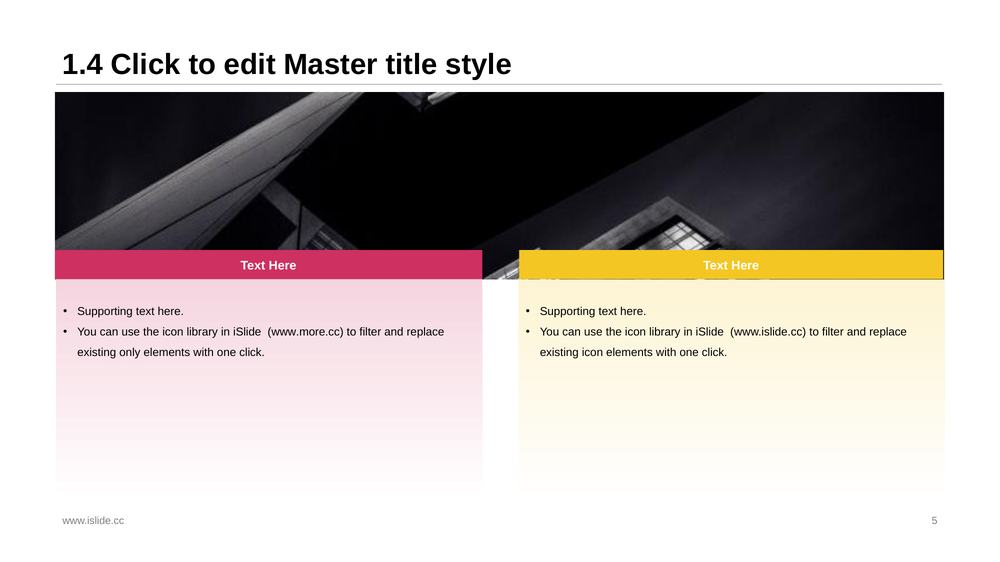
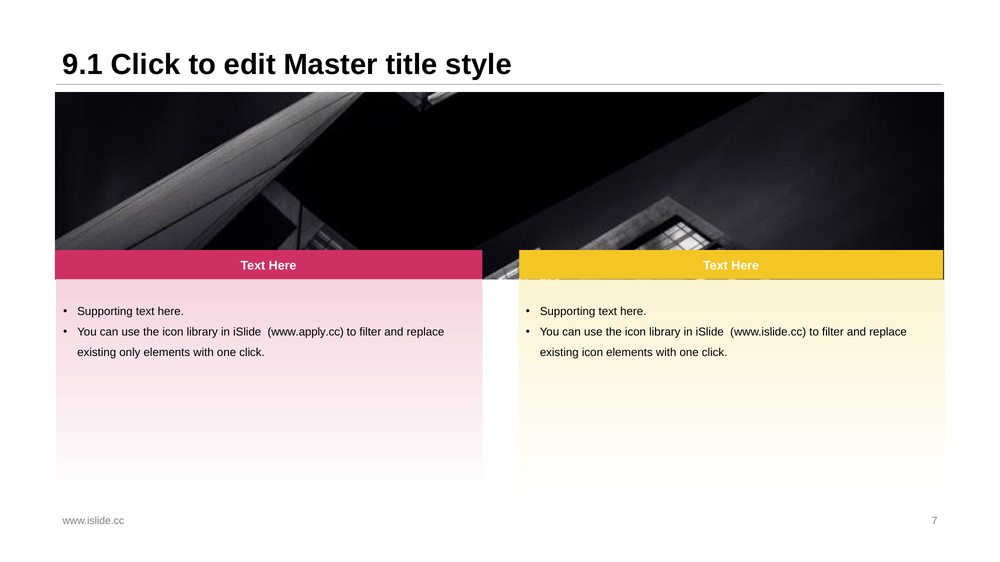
1.4: 1.4 -> 9.1 (83, 65)
www.more.cc: www.more.cc -> www.apply.cc (306, 332)
5: 5 -> 7 (935, 521)
